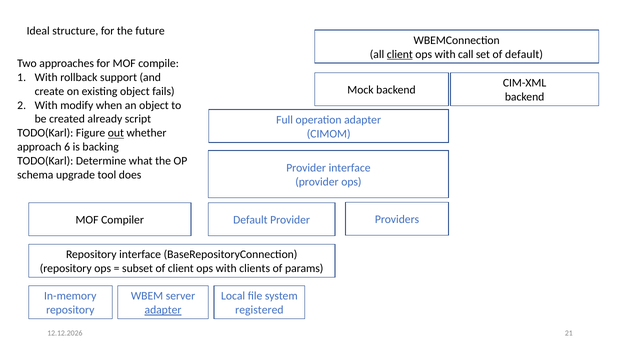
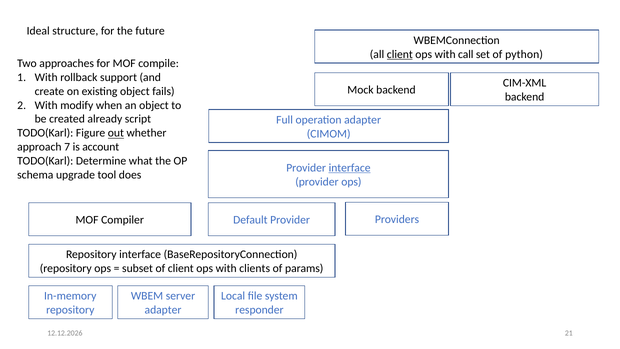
of default: default -> python (524, 54)
6: 6 -> 7 (67, 147)
backing: backing -> account (101, 147)
interface underline: none -> present (350, 168)
adapter underline: present -> none (163, 310)
registered: registered -> responder (259, 310)
